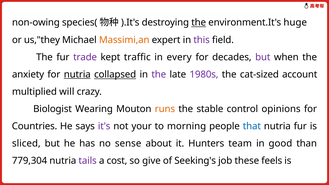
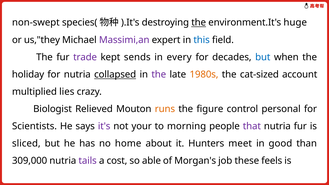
non-owing: non-owing -> non-swept (36, 23)
Massimi,an colour: orange -> purple (124, 40)
this colour: purple -> blue (202, 40)
traffic: traffic -> sends (137, 57)
but colour: purple -> blue (263, 57)
anxiety: anxiety -> holiday (28, 74)
nutria underline: present -> none (77, 74)
1980s colour: purple -> orange (204, 74)
will: will -> lies (67, 92)
Wearing: Wearing -> Relieved (94, 109)
stable: stable -> figure (210, 109)
opinions: opinions -> personal (281, 109)
Countries: Countries -> Scientists (34, 126)
that colour: blue -> purple (252, 126)
sense: sense -> home (128, 144)
team: team -> meet (240, 144)
779,304: 779,304 -> 309,000 (30, 161)
give: give -> able (151, 161)
Seeking's: Seeking's -> Morgan's (195, 161)
